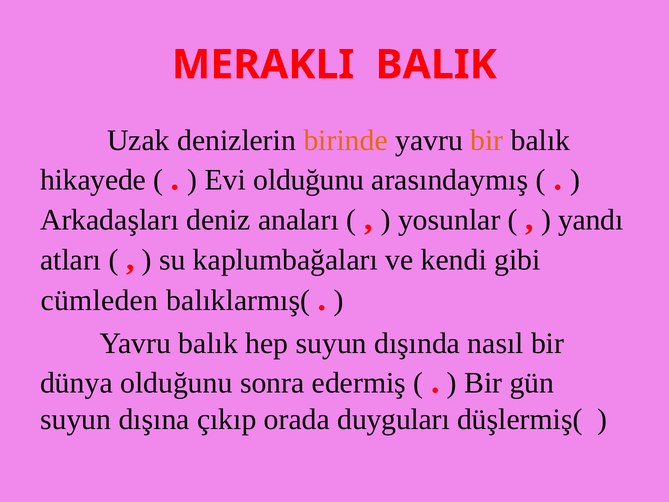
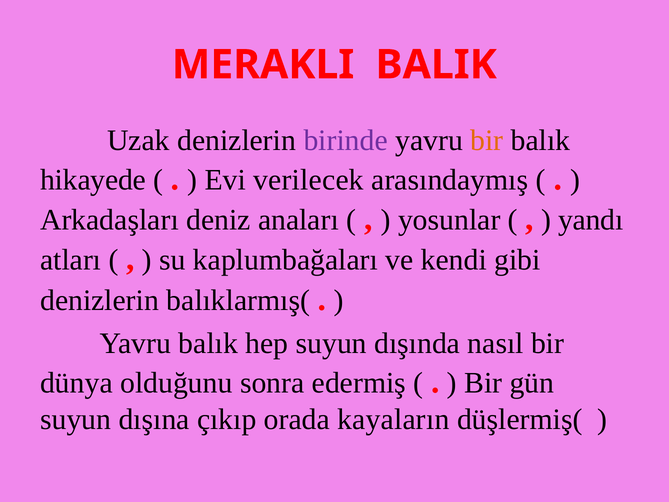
birinde colour: orange -> purple (346, 140)
Evi olduğunu: olduğunu -> verilecek (309, 180)
cümleden: cümleden -> denizlerin (100, 300)
duyguları: duyguları -> kayaların (393, 419)
